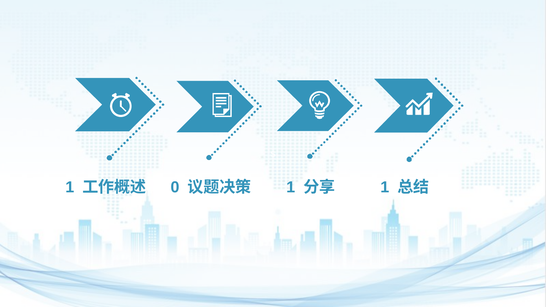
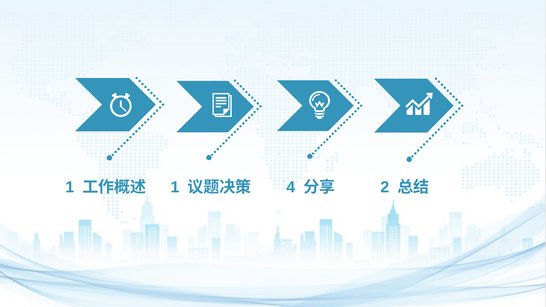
0: 0 -> 1 (175, 187)
1: 1 -> 4 (291, 187)
1: 1 -> 2 (385, 187)
